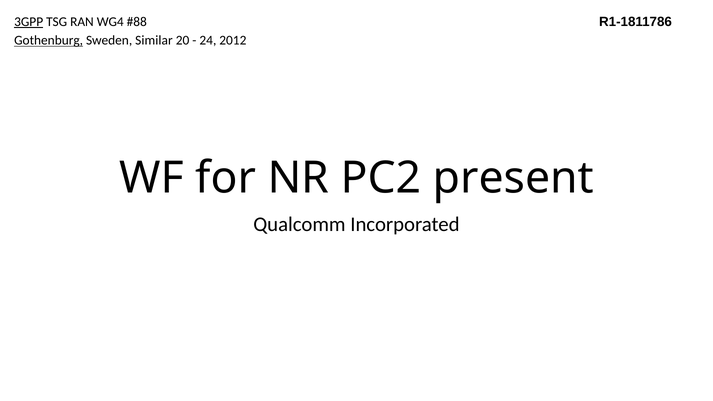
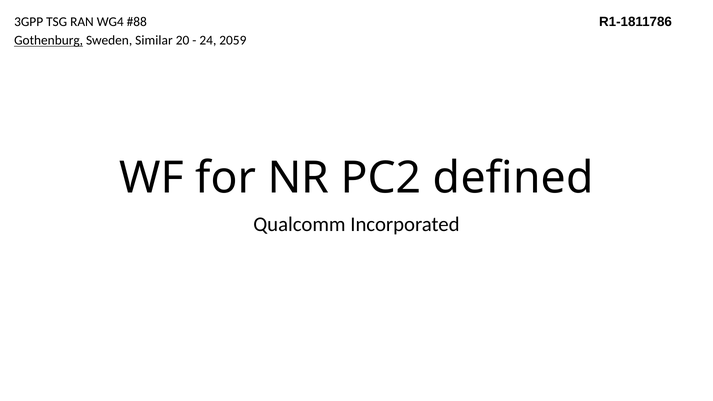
3GPP underline: present -> none (29, 22)
2012: 2012 -> 2059 (233, 41)
present: present -> defined (513, 178)
